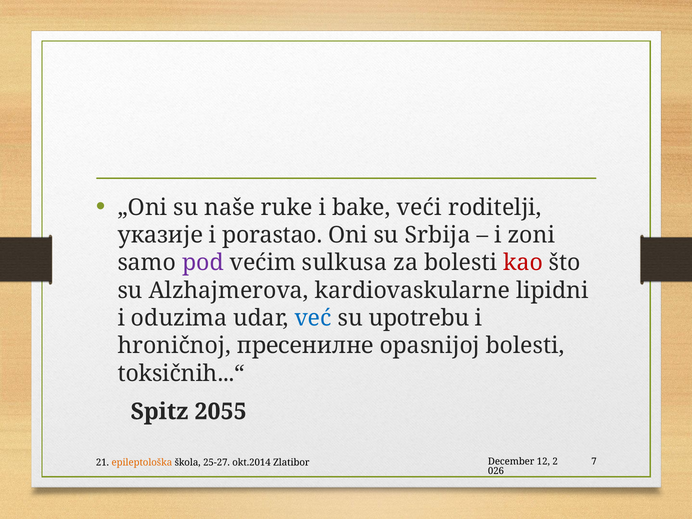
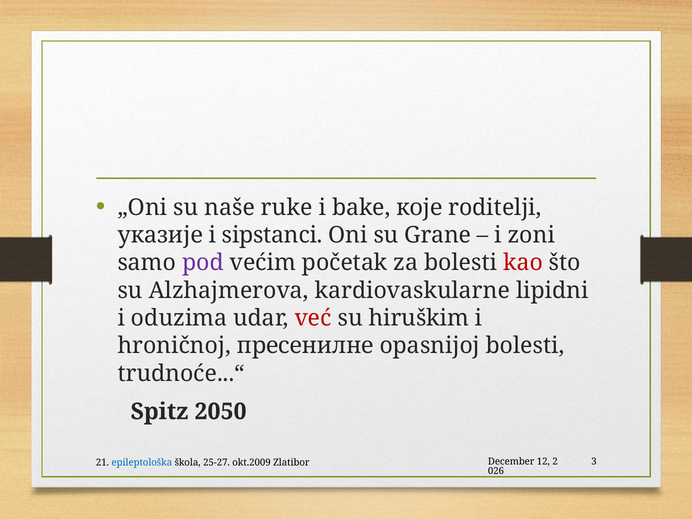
veći: veći -> које (419, 207)
porastao: porastao -> sipstanci (272, 235)
Srbija: Srbija -> Grane (438, 235)
sulkusa: sulkusa -> početak (345, 263)
već colour: blue -> red (313, 318)
upotrebu: upotrebu -> hiruškim (419, 318)
toksičnih...“: toksičnih...“ -> trudnoće...“ (181, 374)
2055: 2055 -> 2050 (221, 412)
epileptološka colour: orange -> blue (142, 462)
okt.2014: okt.2014 -> okt.2009 (252, 462)
7: 7 -> 3 (594, 462)
